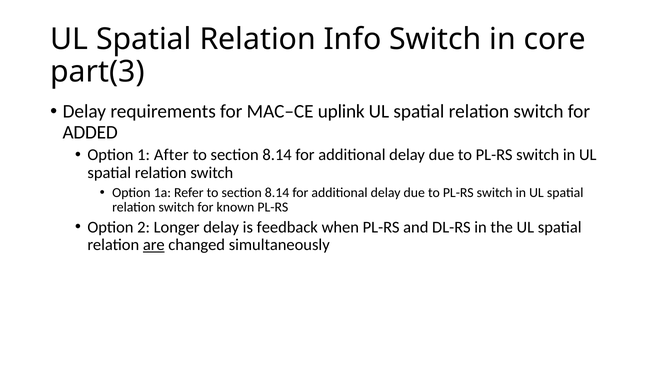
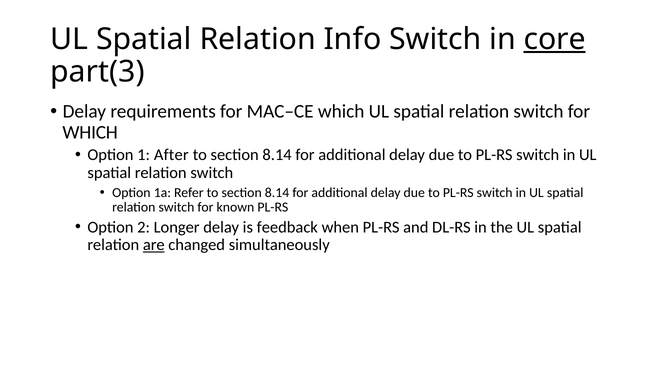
core underline: none -> present (555, 39)
MAC–CE uplink: uplink -> which (341, 112)
ADDED: ADDED -> WHICH (90, 132)
